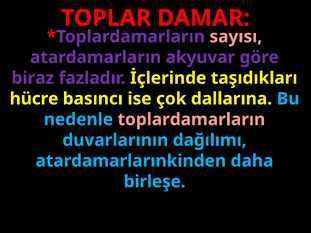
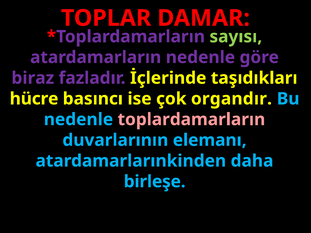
sayısı colour: pink -> light green (236, 37)
atardamarların akyuvar: akyuvar -> nedenle (200, 57)
dallarına: dallarına -> organdır (231, 99)
dağılımı: dağılımı -> elemanı (210, 140)
